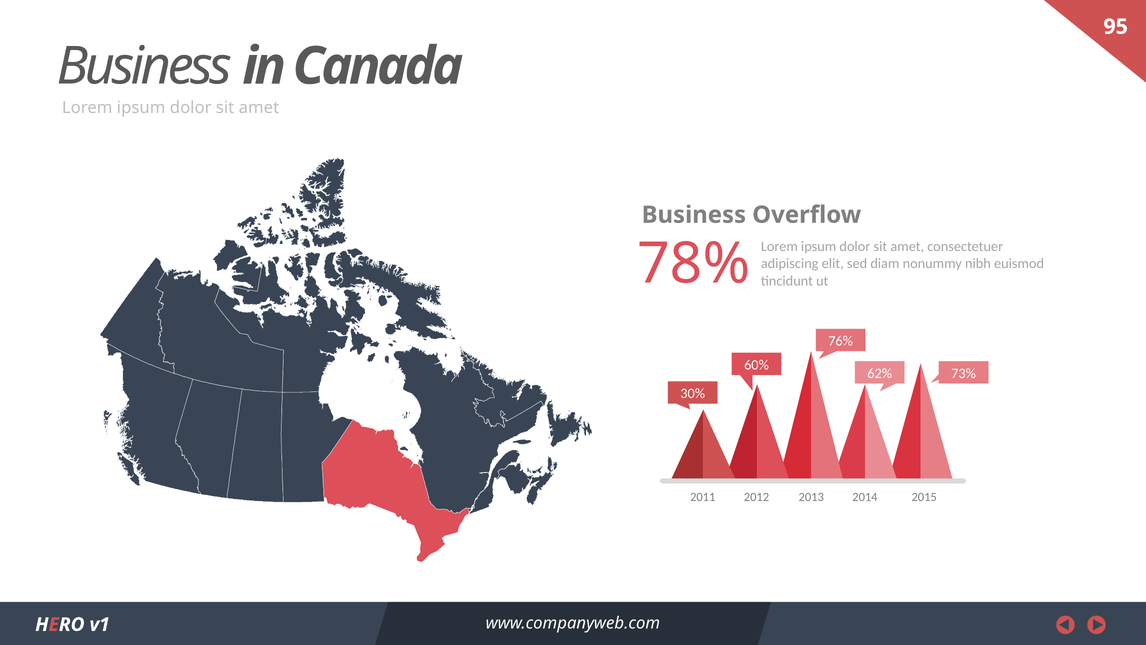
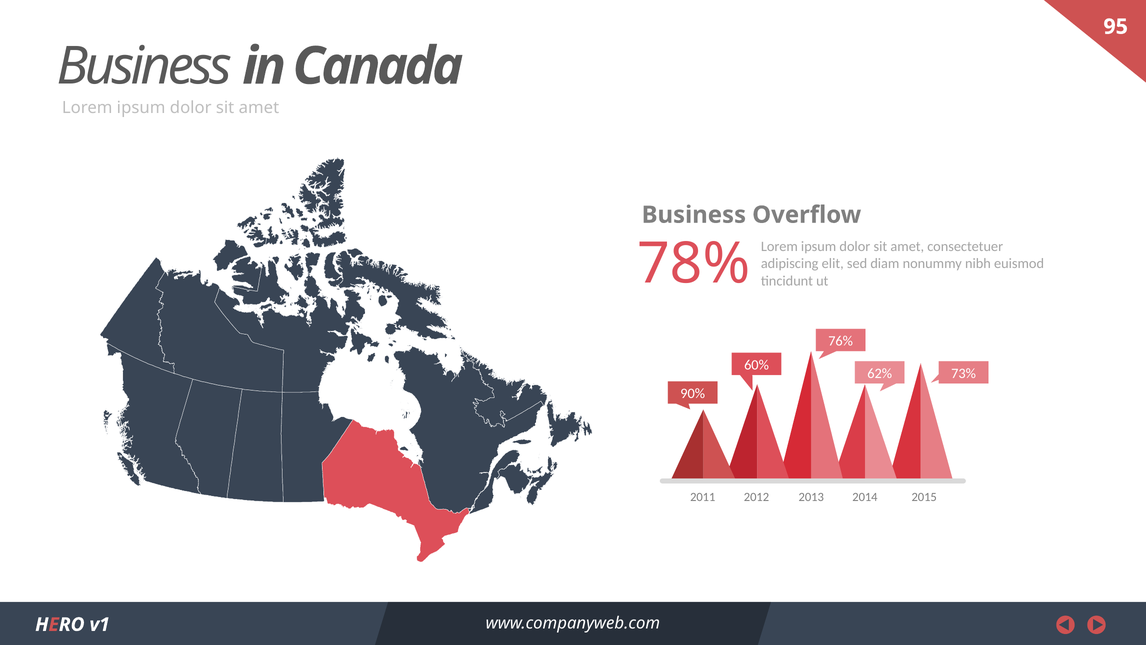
30%: 30% -> 90% (693, 393)
